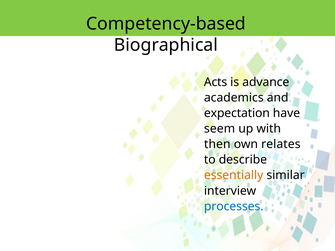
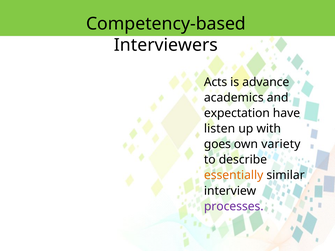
Biographical: Biographical -> Interviewers (166, 45)
seem: seem -> listen (220, 129)
then: then -> goes (217, 144)
relates: relates -> variety (281, 144)
processes colour: blue -> purple (234, 206)
